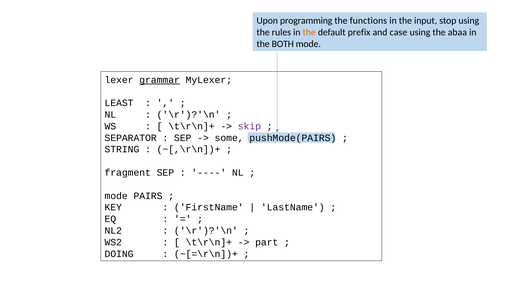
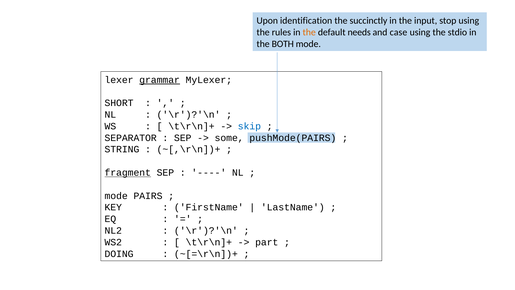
programming: programming -> identification (306, 21)
functions: functions -> succinctly (368, 21)
prefix: prefix -> needs (359, 32)
abaa: abaa -> stdio (457, 32)
LEAST: LEAST -> SHORT (119, 103)
skip colour: purple -> blue (249, 126)
fragment underline: none -> present (128, 172)
